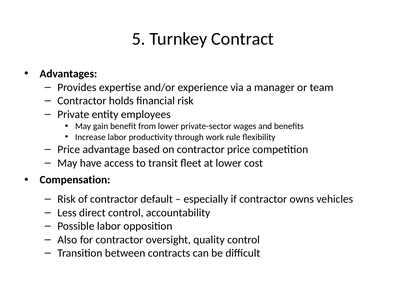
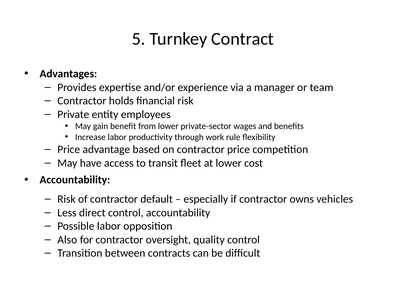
Compensation: Compensation -> Accountability (75, 180)
